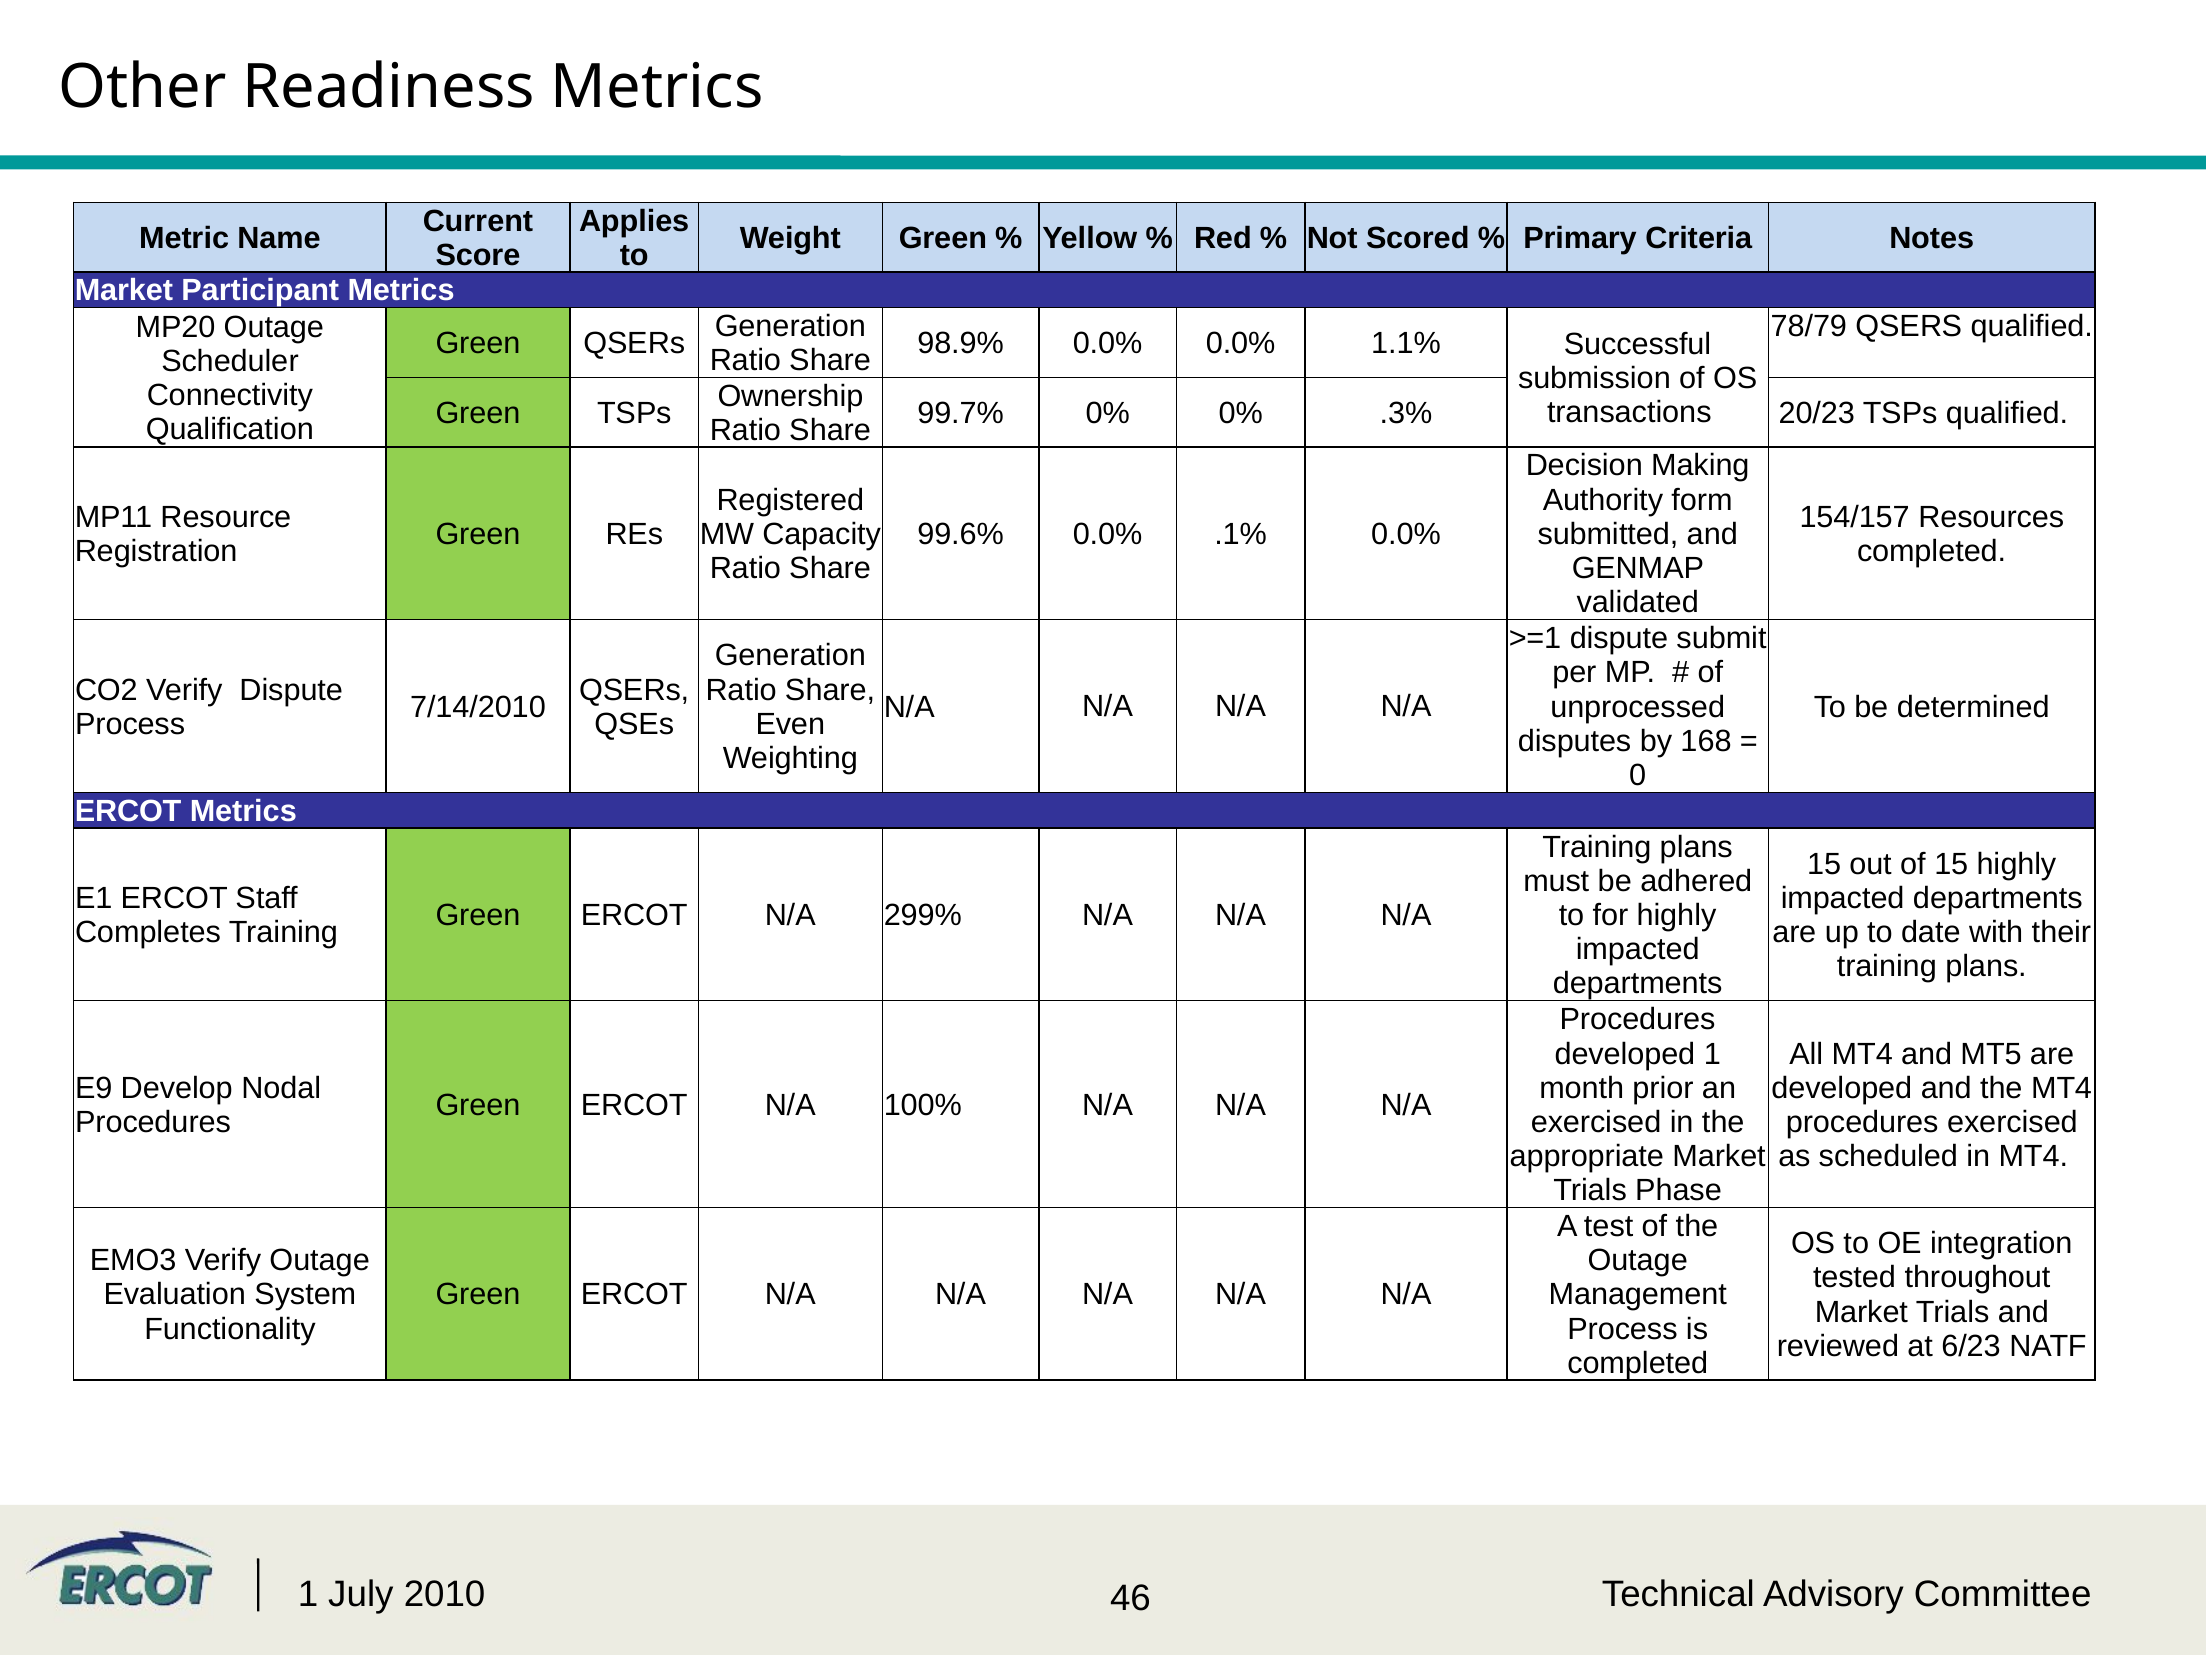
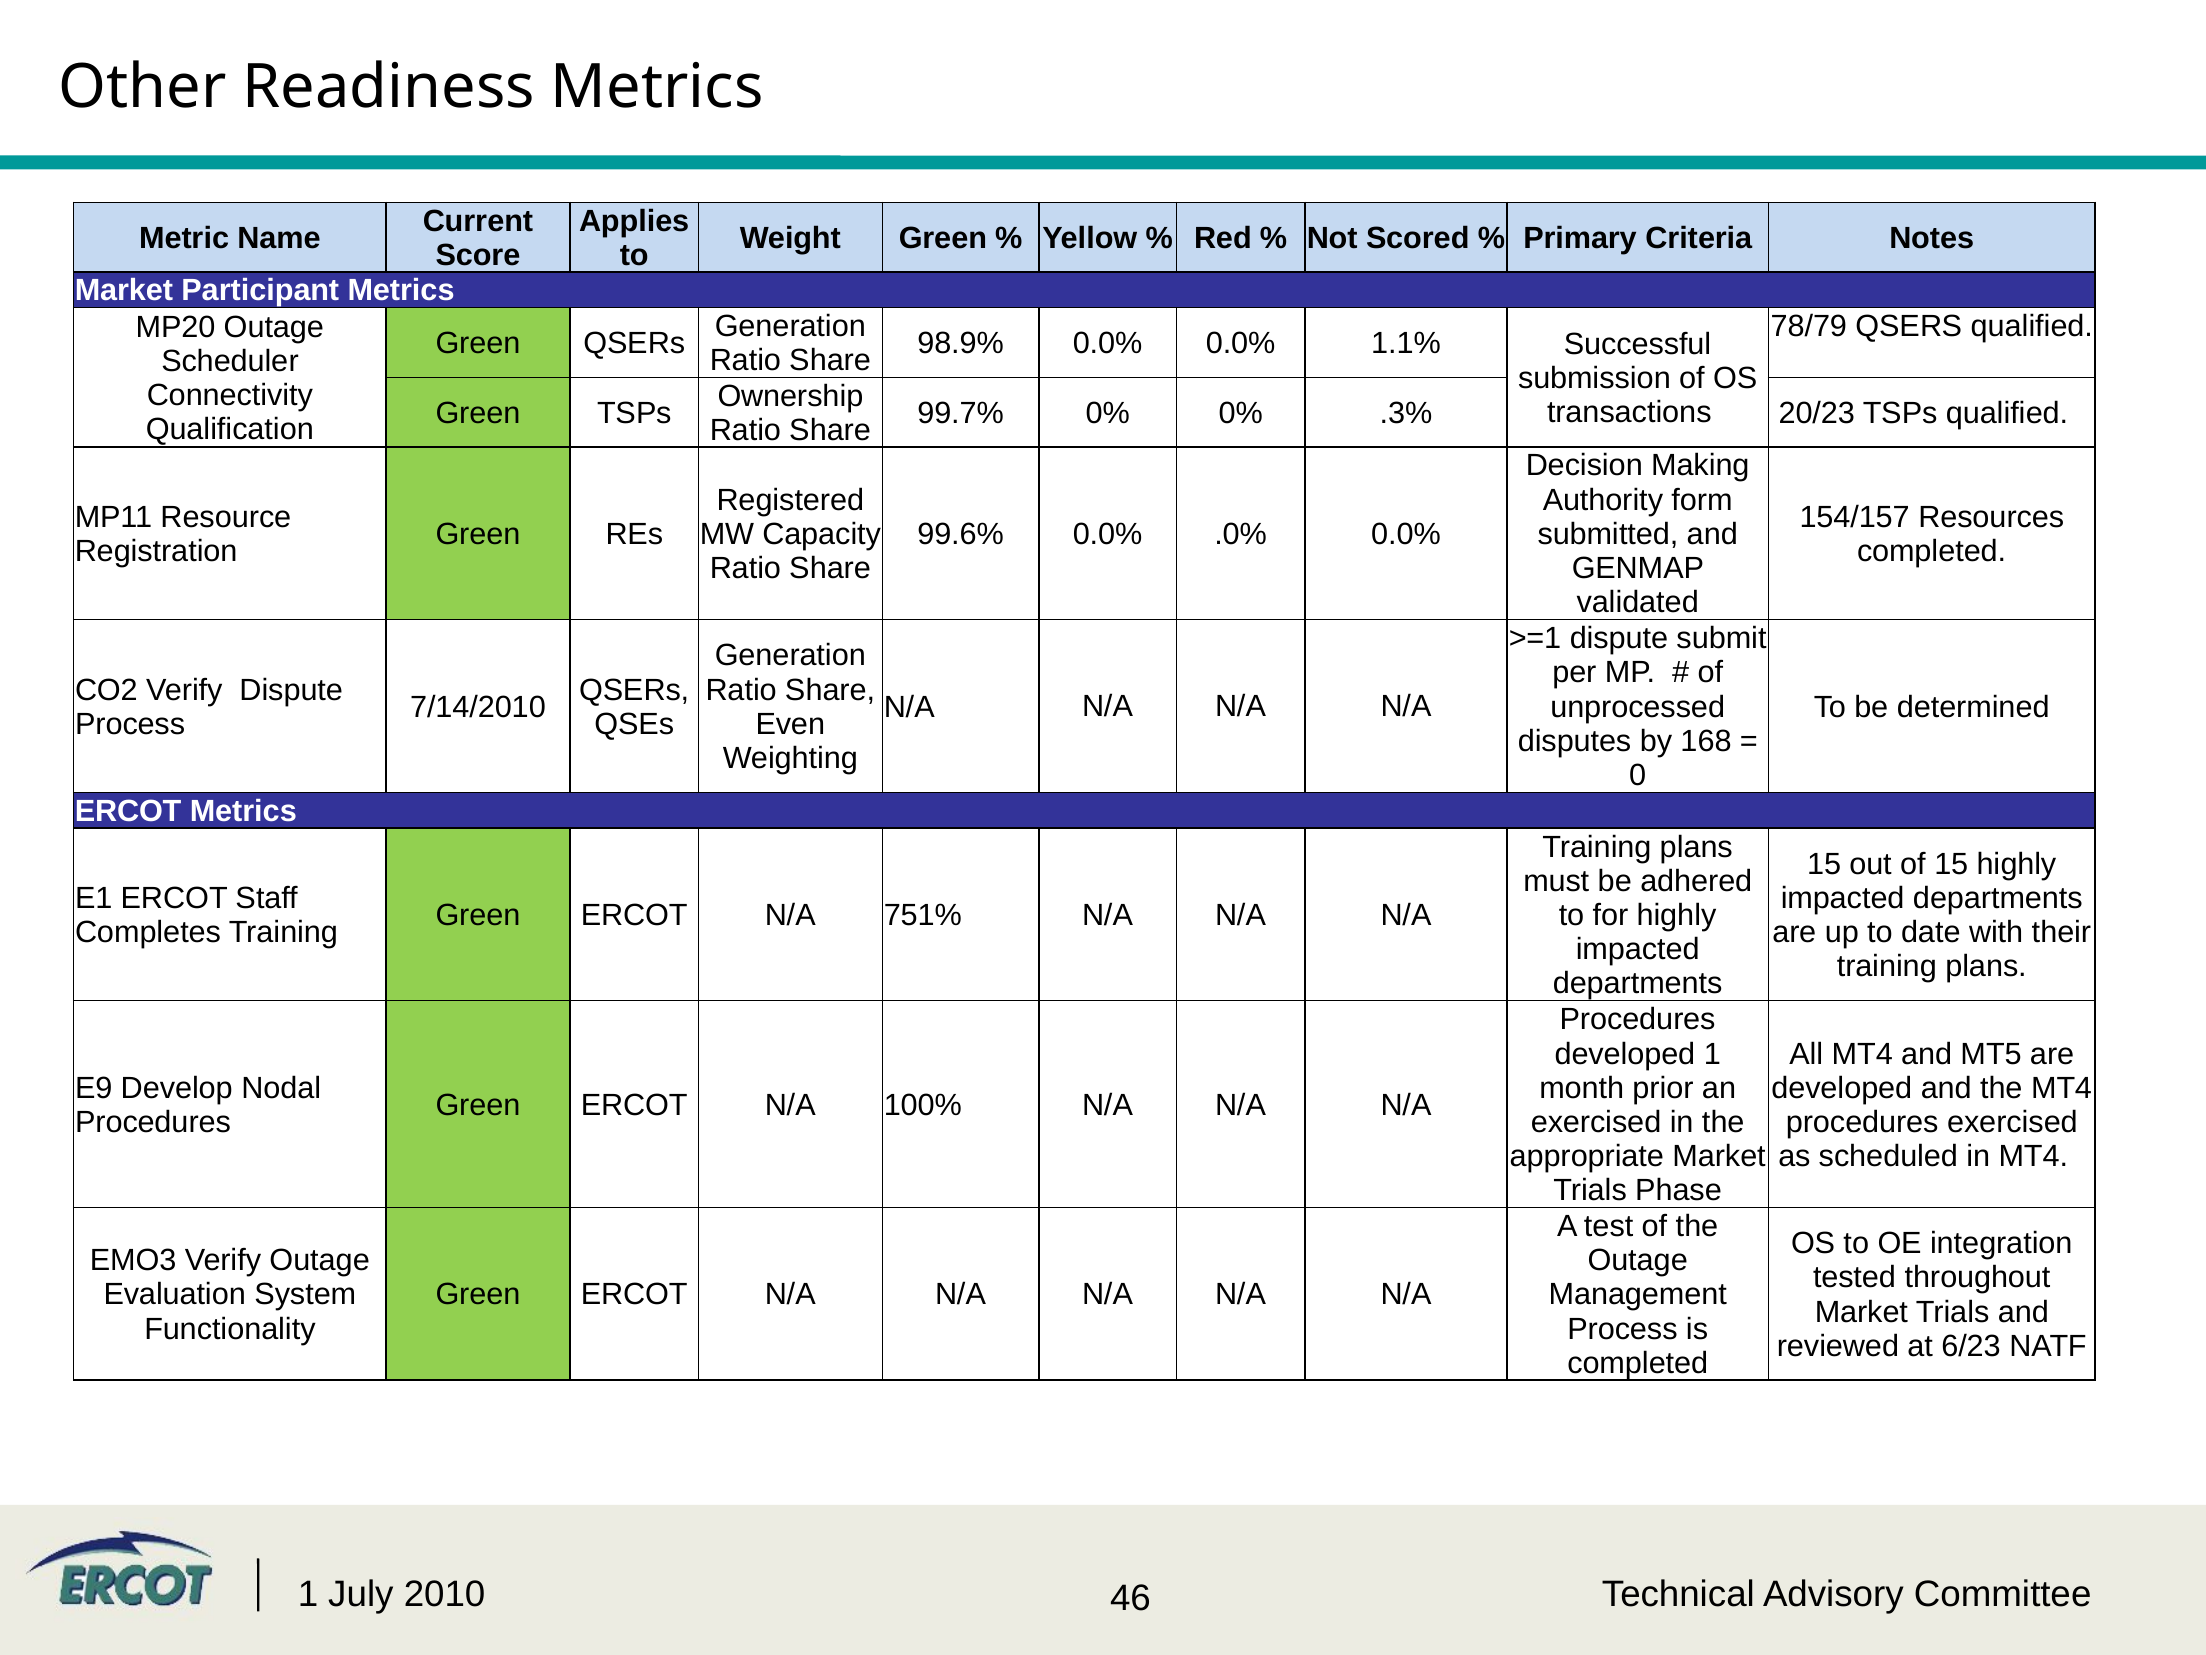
.1%: .1% -> .0% (1241, 534)
299%: 299% -> 751% (923, 915)
